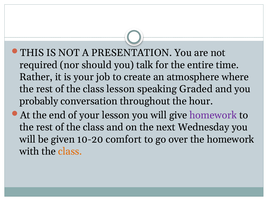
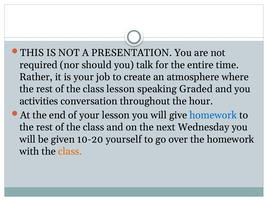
probably: probably -> activities (39, 101)
homework colour: purple -> blue (213, 115)
comfort: comfort -> yourself (124, 139)
